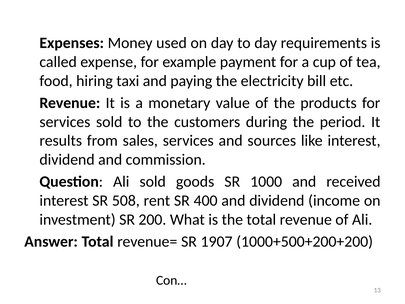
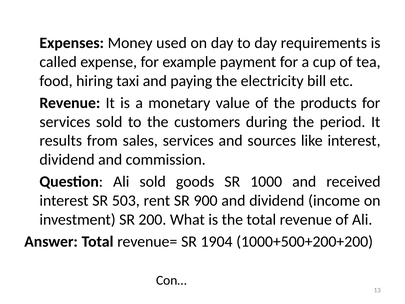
508: 508 -> 503 (126, 201)
400: 400 -> 900 (206, 201)
1907: 1907 -> 1904 (217, 242)
